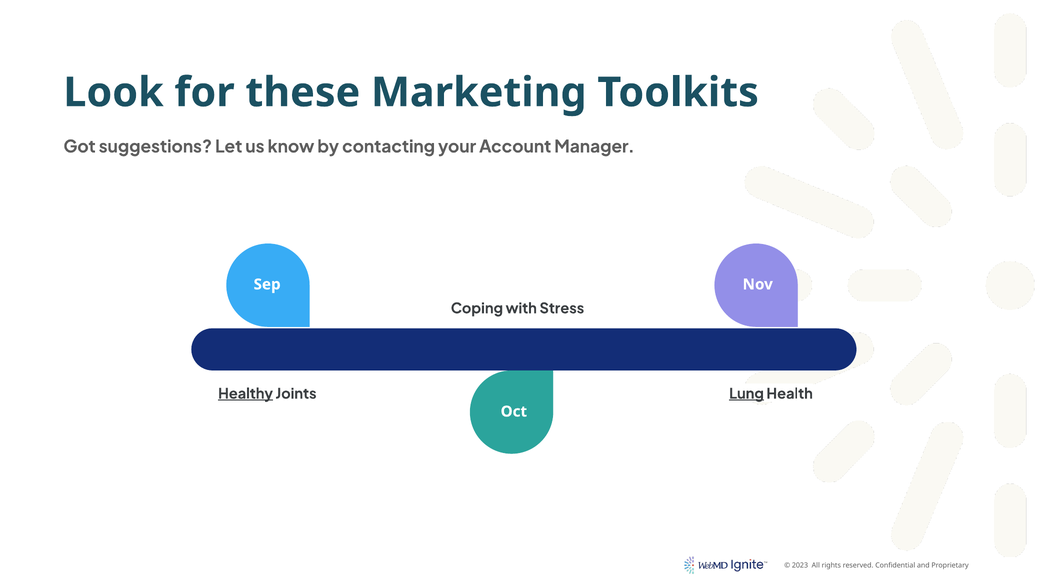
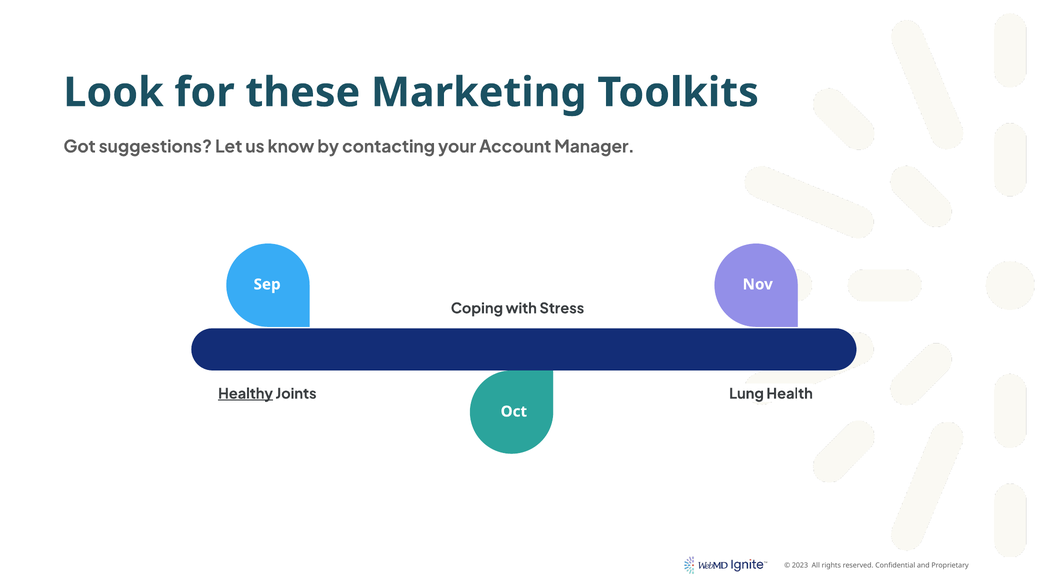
Lung underline: present -> none (747, 394)
